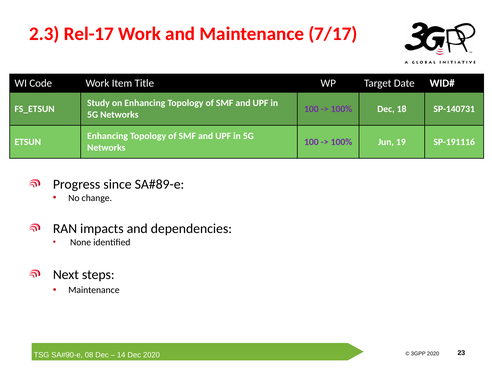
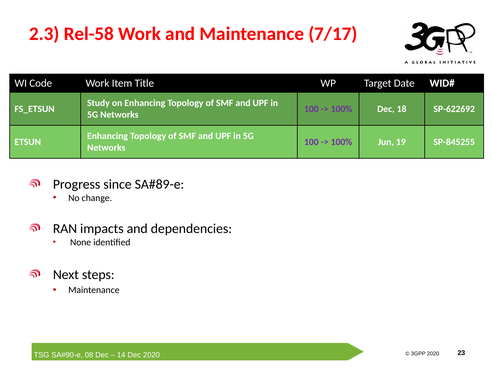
Rel-17: Rel-17 -> Rel-58 (89, 34)
SP-140731: SP-140731 -> SP-622692 (454, 109)
SP-191116: SP-191116 -> SP-845255 (454, 142)
